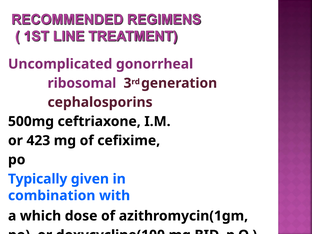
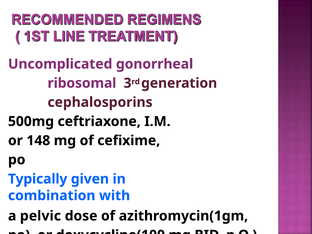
423: 423 -> 148 (38, 141)
which: which -> pelvic (40, 216)
